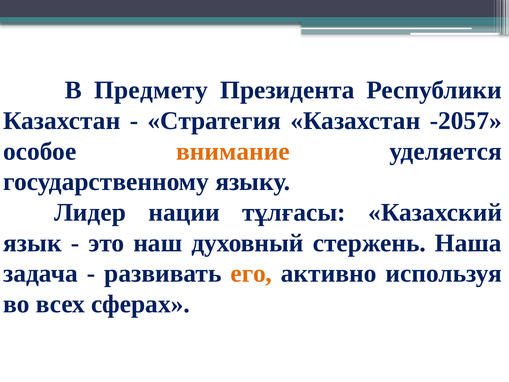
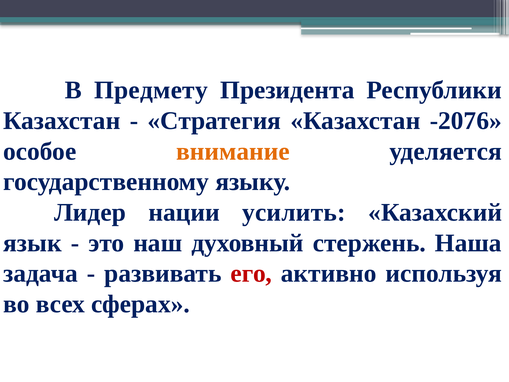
-2057: -2057 -> -2076 (466, 121)
тұлғасы: тұлғасы -> усилить (294, 212)
его colour: orange -> red (251, 273)
